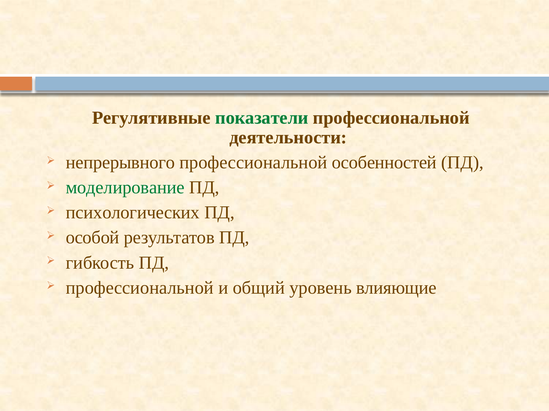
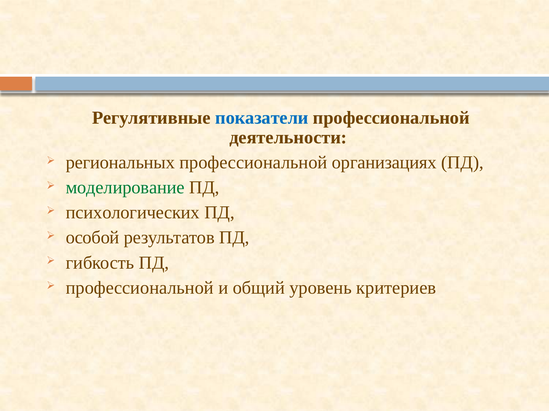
показатели colour: green -> blue (262, 118)
непрерывного: непрерывного -> региональных (120, 163)
особенностей: особенностей -> организациях (384, 163)
влияющие: влияющие -> критериев (396, 288)
